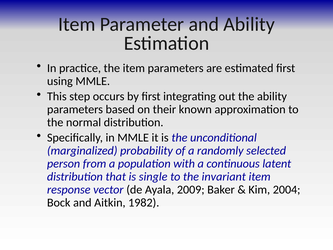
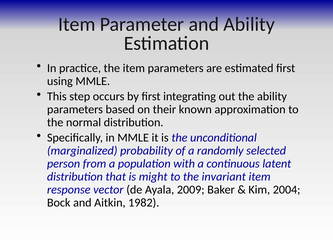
single: single -> might (153, 176)
